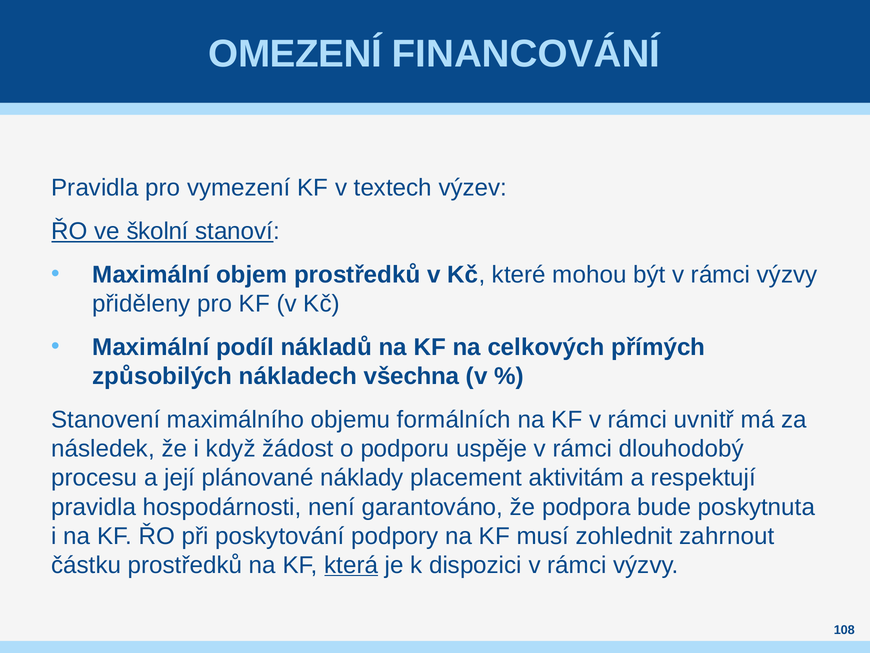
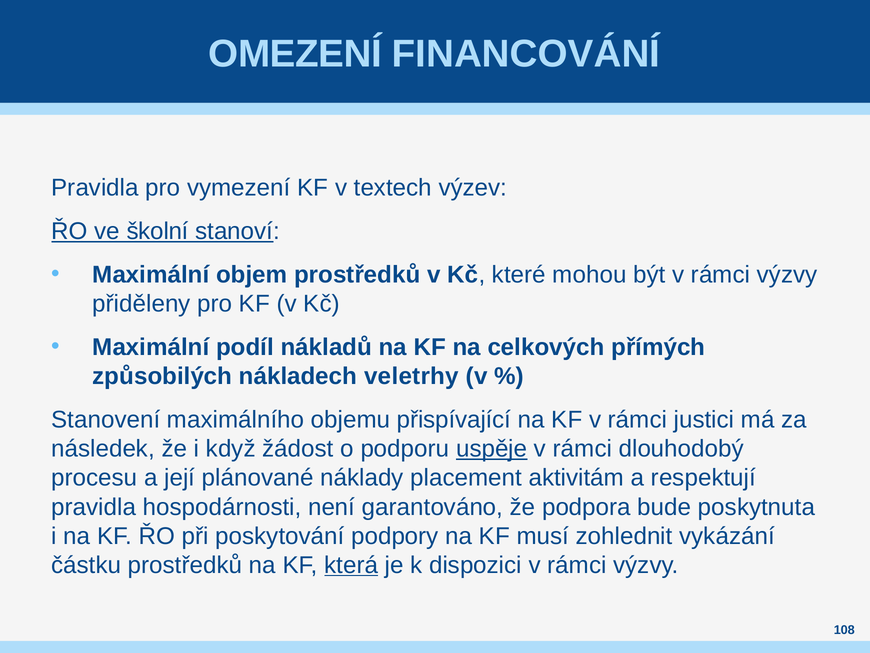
všechna: všechna -> veletrhy (411, 376)
formálních: formálních -> přispívající (454, 420)
uvnitř: uvnitř -> justici (704, 420)
uspěje underline: none -> present (492, 449)
zahrnout: zahrnout -> vykázání (727, 536)
